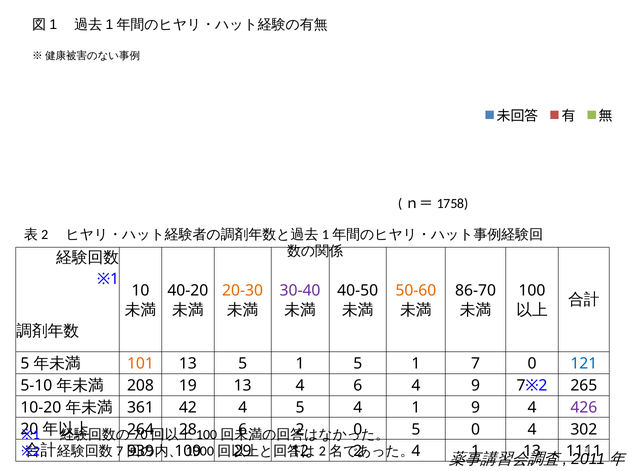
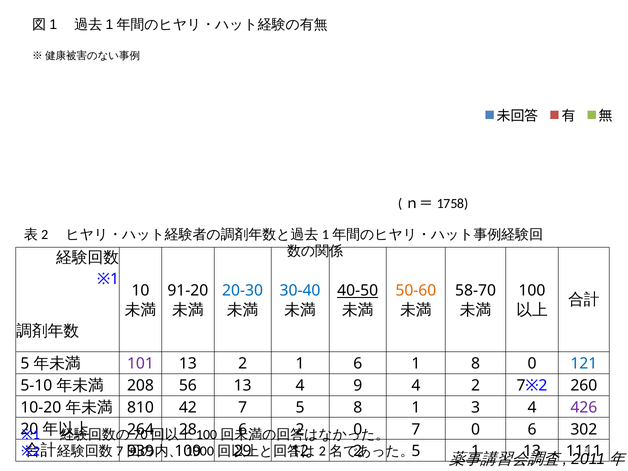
40-20: 40-20 -> 91-20 (188, 291)
20-30 colour: orange -> blue (243, 291)
30-40 colour: purple -> blue (300, 291)
40-50 underline: none -> present (358, 291)
86-70: 86-70 -> 58-70 (476, 291)
101 colour: orange -> purple (140, 364)
13 5: 5 -> 2 (243, 364)
1 5: 5 -> 6 (358, 364)
1 7: 7 -> 8 (476, 364)
19: 19 -> 56 (188, 386)
4 6: 6 -> 9 (358, 386)
4 9: 9 -> 2 (476, 386)
265: 265 -> 260 (584, 386)
361: 361 -> 810 (140, 407)
42 4: 4 -> 7 (243, 407)
5 4: 4 -> 8 (358, 407)
1 9: 9 -> 3 (476, 407)
5: 5 -> 7 (416, 429)
0 4: 4 -> 6 (532, 429)
4: 4 -> 5 (416, 451)
